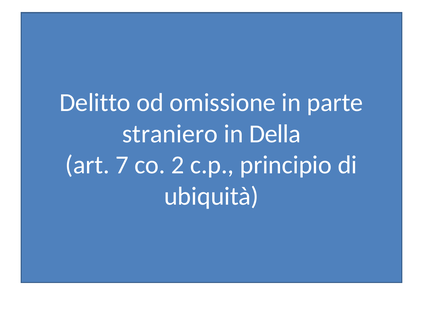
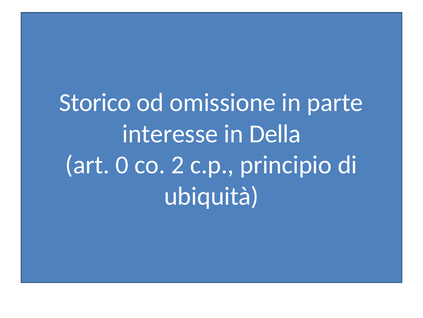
Delitto: Delitto -> Storico (95, 102)
straniero: straniero -> interesse (170, 134)
7: 7 -> 0 (122, 165)
